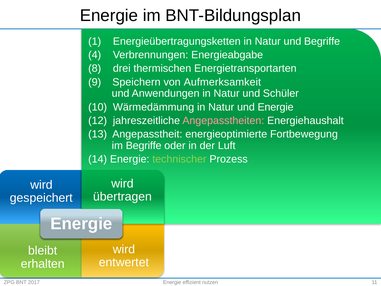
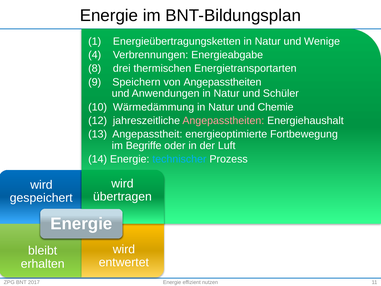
und Begriffe: Begriffe -> Wenige (322, 41)
von Aufmerksamkeit: Aufmerksamkeit -> Angepasstheiten (222, 82)
und Energie: Energie -> Chemie (276, 107)
technischer colour: light green -> light blue (179, 159)
